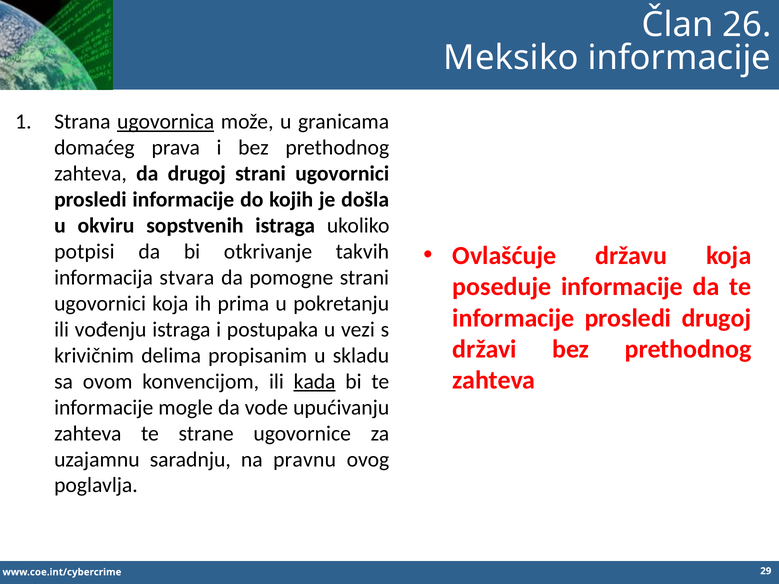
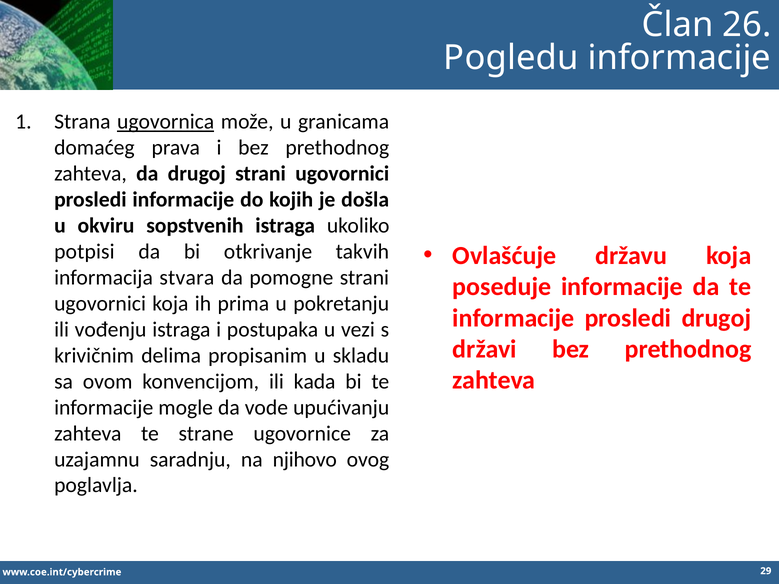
Meksiko: Meksiko -> Pogledu (511, 58)
kada underline: present -> none (315, 382)
pravnu: pravnu -> njihovo (305, 460)
